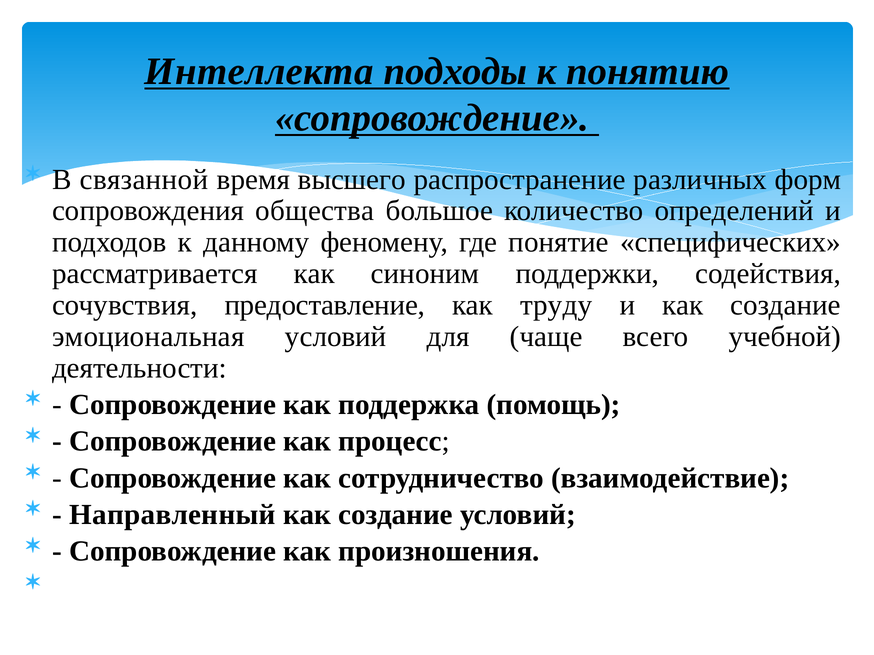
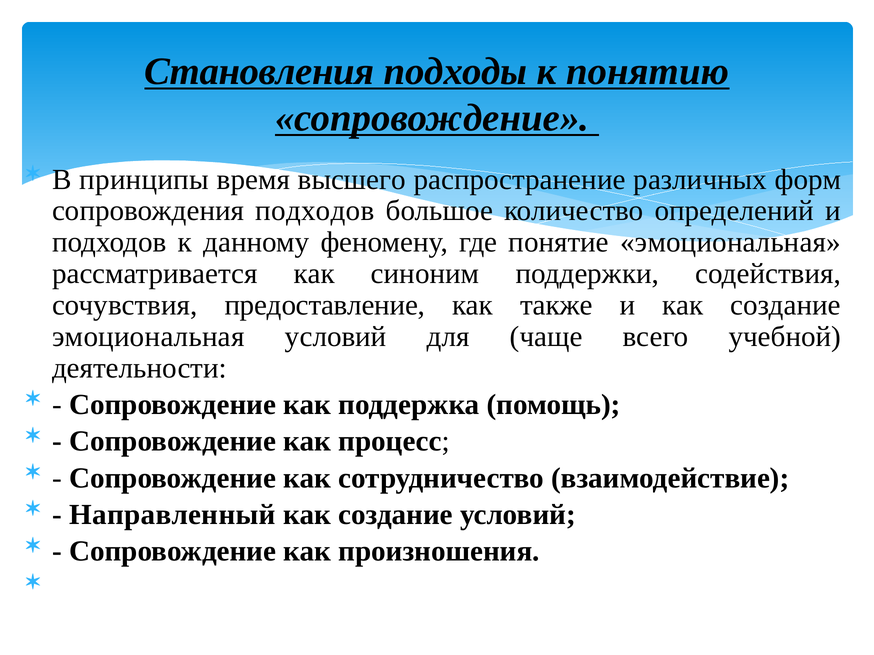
Интеллекта: Интеллекта -> Становления (259, 72)
связанной: связанной -> принципы (144, 180)
сопровождения общества: общества -> подходов (315, 211)
понятие специфических: специфических -> эмоциональная (731, 242)
труду: труду -> также (556, 305)
